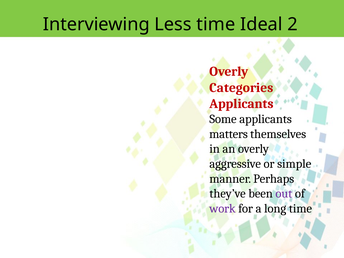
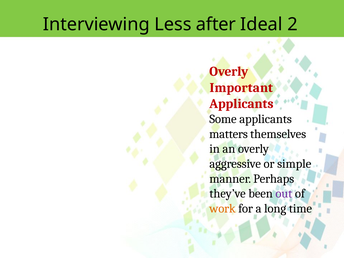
Less time: time -> after (216, 24)
Categories: Categories -> Important (241, 88)
work colour: purple -> orange (223, 208)
